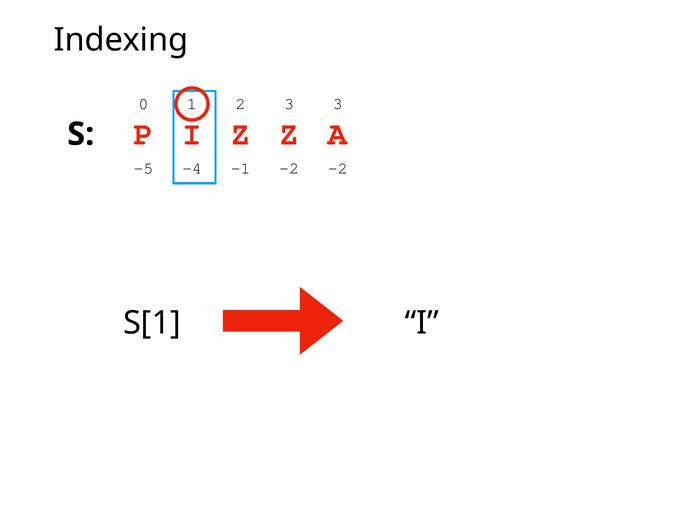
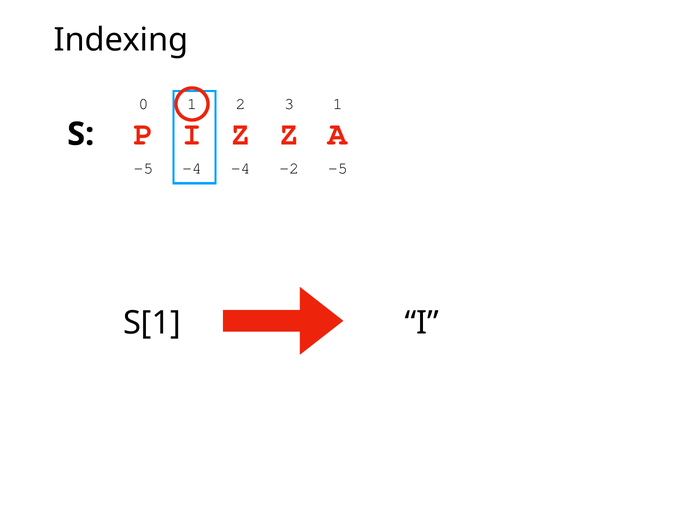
3 3: 3 -> 1 (338, 104)
-4 -1: -1 -> -4 (241, 168)
-2 -2: -2 -> -5 (338, 168)
